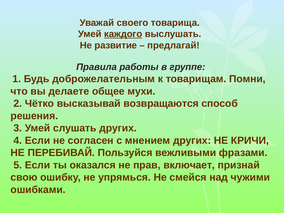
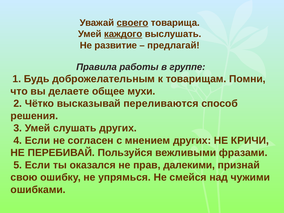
своего underline: none -> present (133, 23)
возвращаются: возвращаются -> переливаются (161, 104)
включает: включает -> далекими (189, 165)
